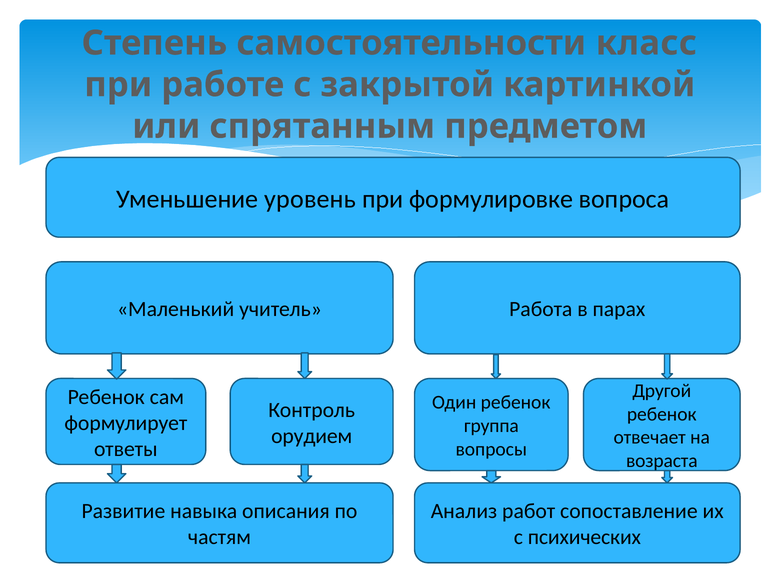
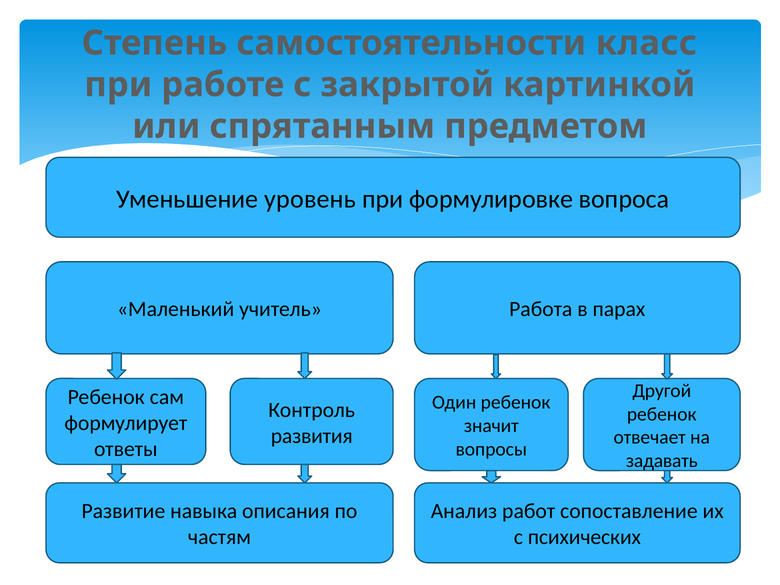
группа: группа -> значит (491, 426)
орудием: орудием -> развития (312, 436)
возраста: возраста -> задавать (662, 461)
